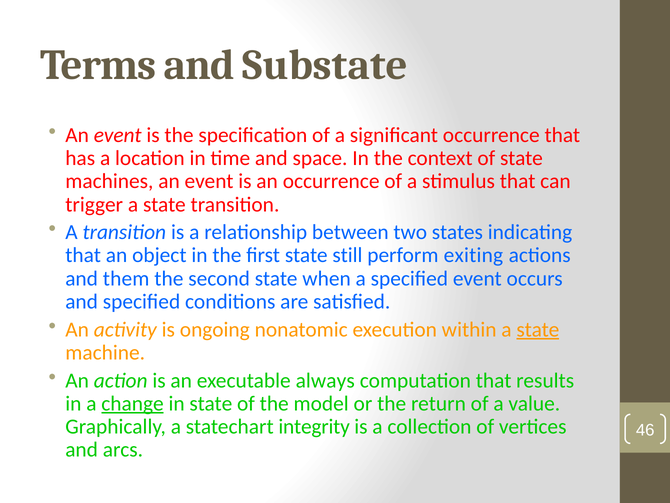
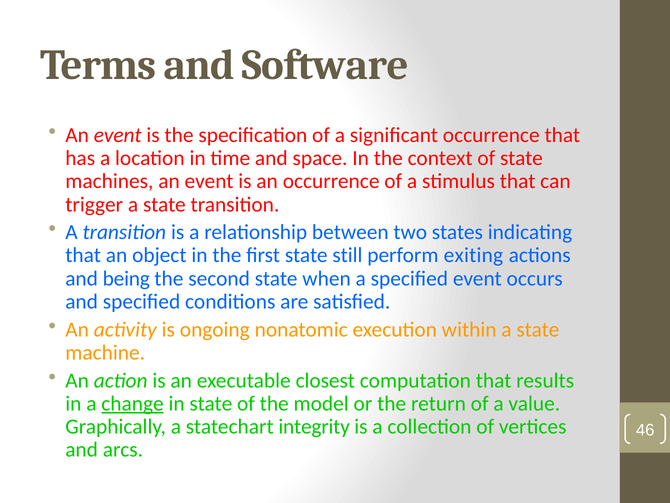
Substate: Substate -> Software (325, 65)
them: them -> being (126, 278)
state underline: present -> none (538, 329)
always: always -> closest (325, 380)
